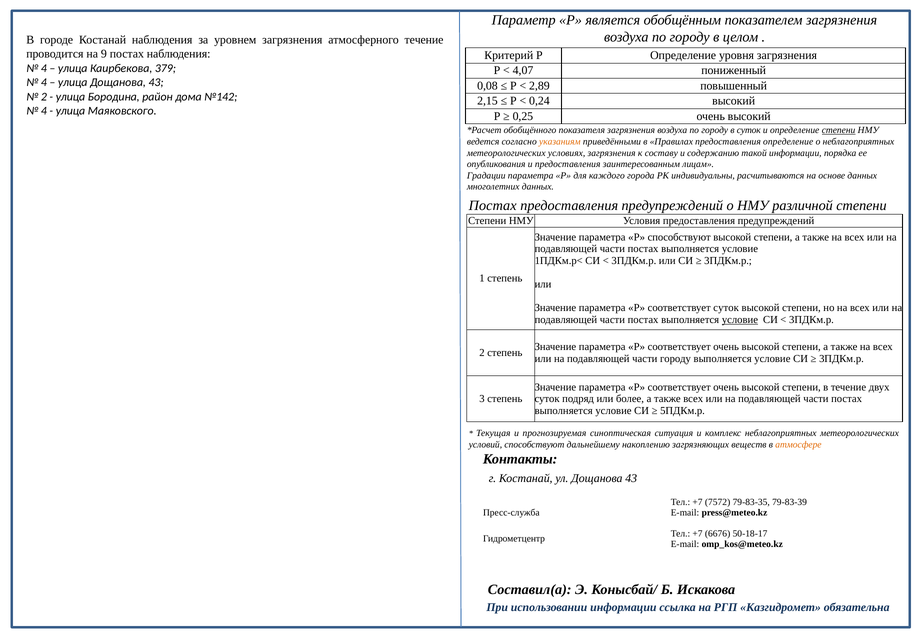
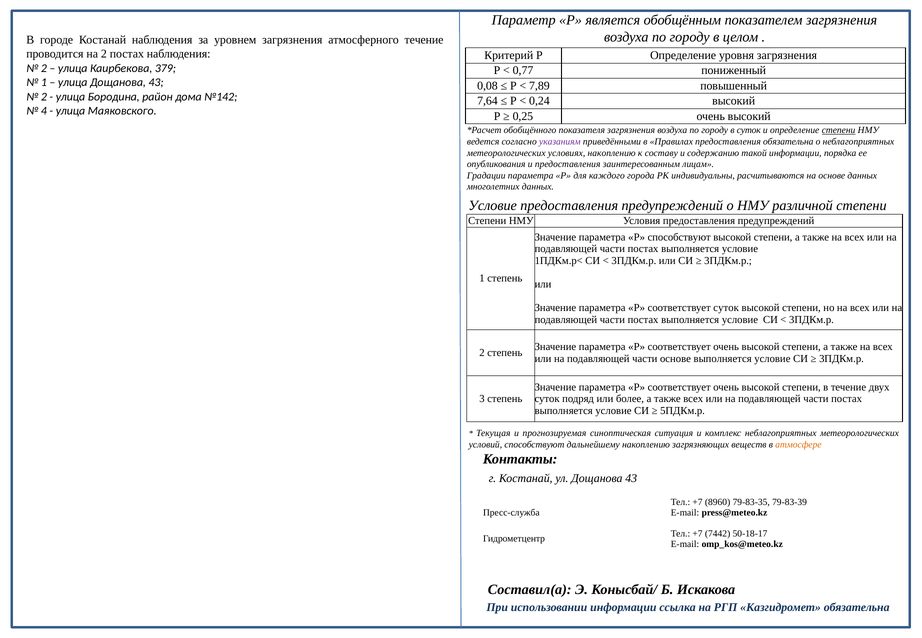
на 9: 9 -> 2 (104, 54)
4: 4 -> 2 (44, 68)
4,07: 4,07 -> 0,77 (523, 71)
4: 4 -> 1 (44, 82)
2,89: 2,89 -> 7,89 (539, 86)
2,15: 2,15 -> 7,64 (487, 101)
указаниям colour: orange -> purple (560, 142)
предоставления определение: определение -> обязательна (788, 142)
условиях загрязнения: загрязнения -> накоплению (612, 153)
Постах: Постах -> Условие (493, 206)
условие underline: present -> none (740, 320)
части городу: городу -> основе (675, 359)
7572: 7572 -> 8960 (718, 503)
6676: 6676 -> 7442 (718, 534)
